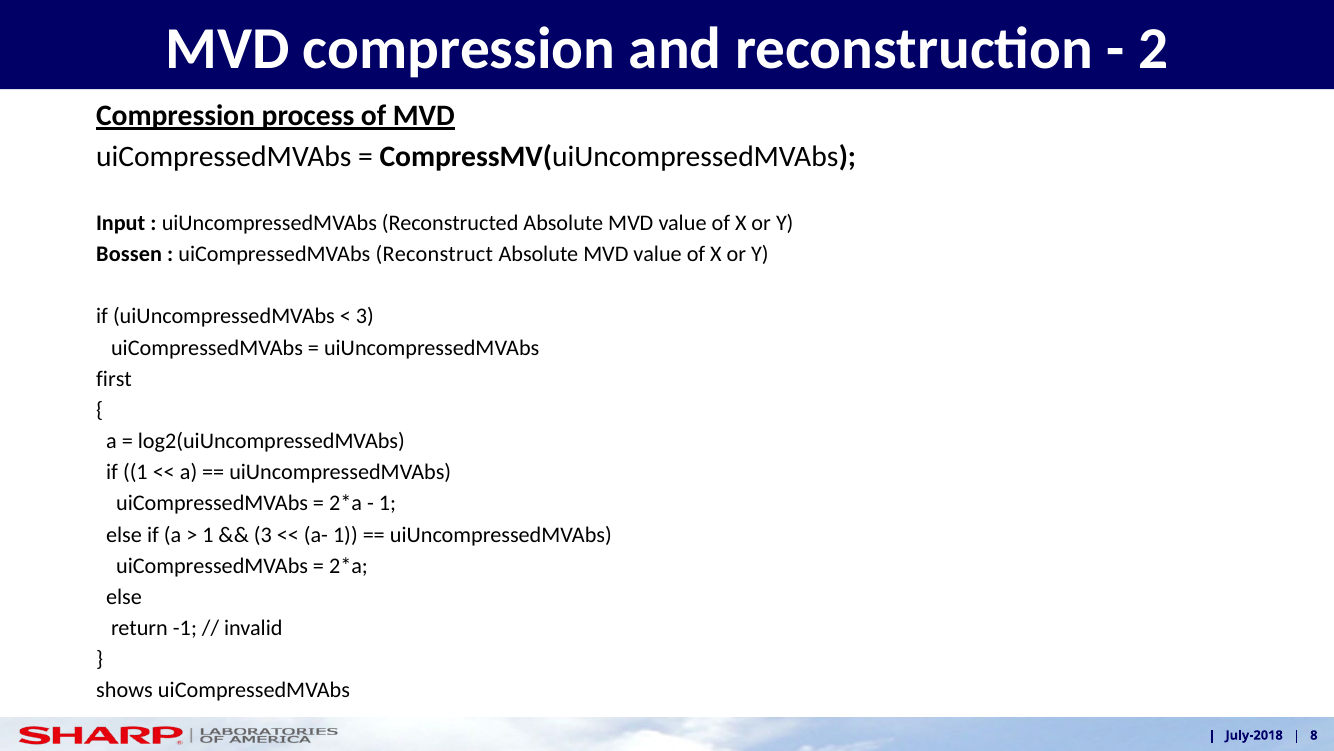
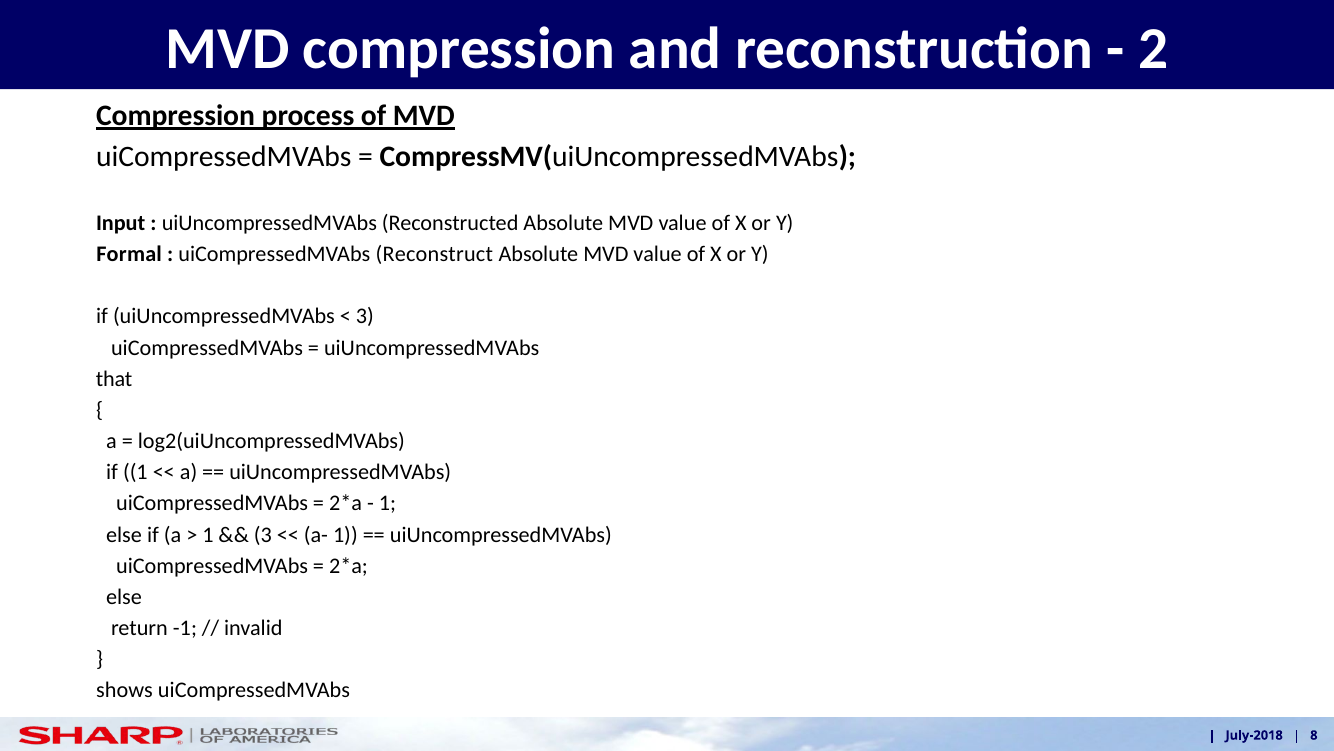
Bossen: Bossen -> Formal (129, 254)
first: first -> that (114, 379)
